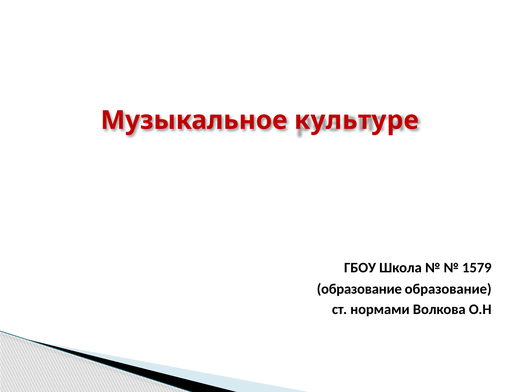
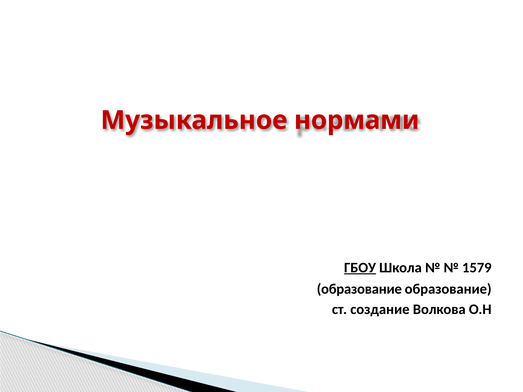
культуре: культуре -> нормами (357, 120)
ГБОУ underline: none -> present (360, 268)
нормами: нормами -> создание (380, 310)
